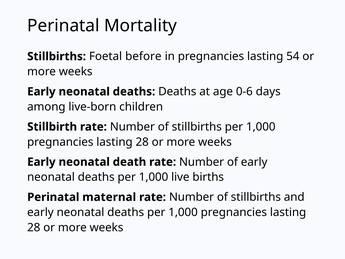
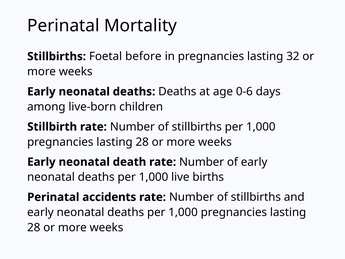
54: 54 -> 32 (293, 56)
maternal: maternal -> accidents (109, 197)
